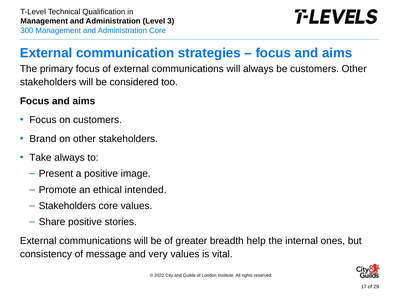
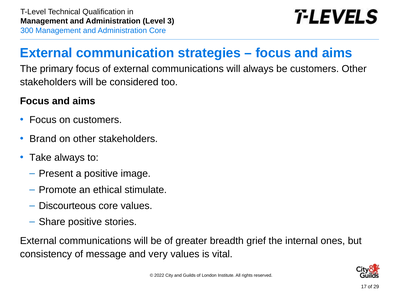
intended: intended -> stimulate (146, 189)
Stakeholders: Stakeholders -> Discourteous (67, 205)
help: help -> grief (256, 240)
